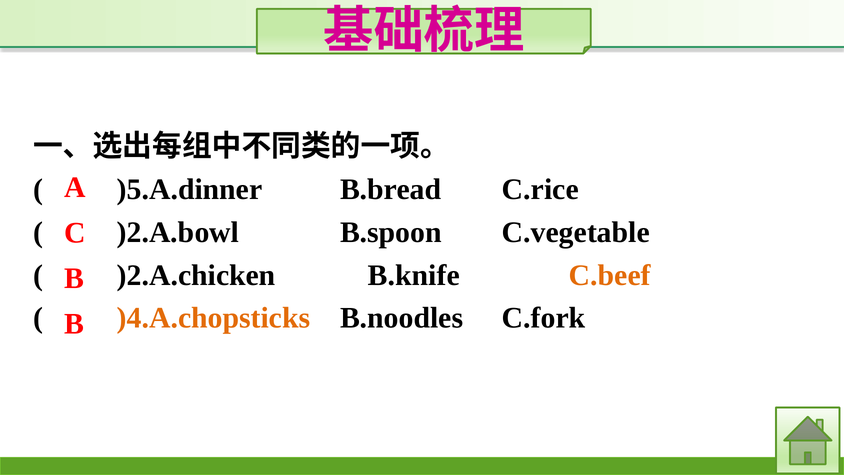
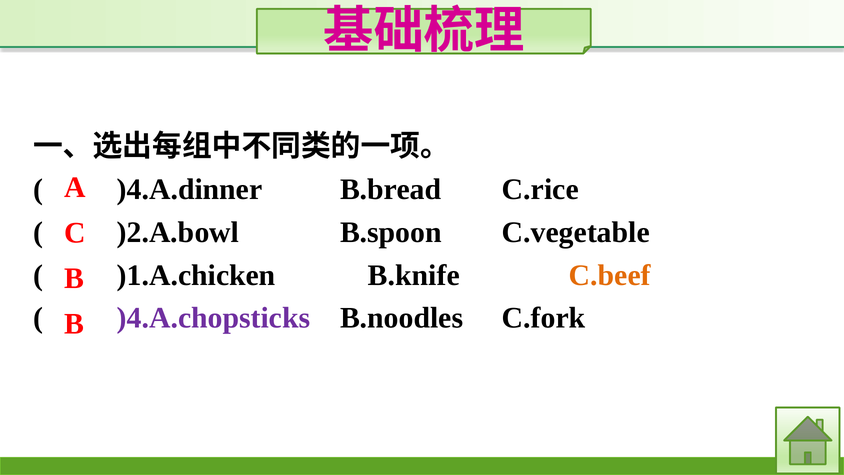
)5.A.dinner: )5.A.dinner -> )4.A.dinner (190, 189)
)2.A.chicken: )2.A.chicken -> )1.A.chicken (196, 275)
)4.A.chopsticks colour: orange -> purple (214, 318)
